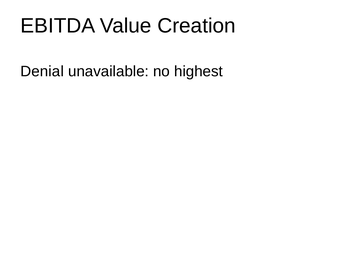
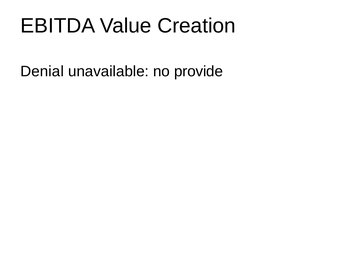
highest: highest -> provide (199, 71)
